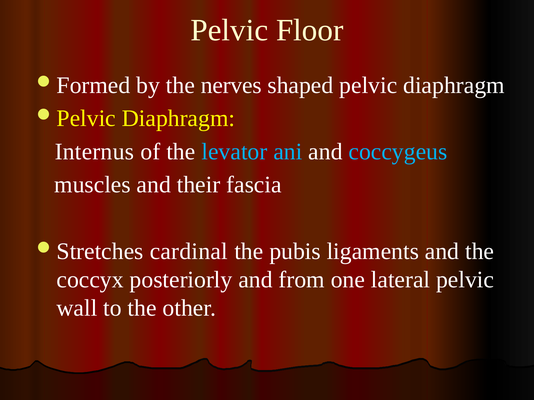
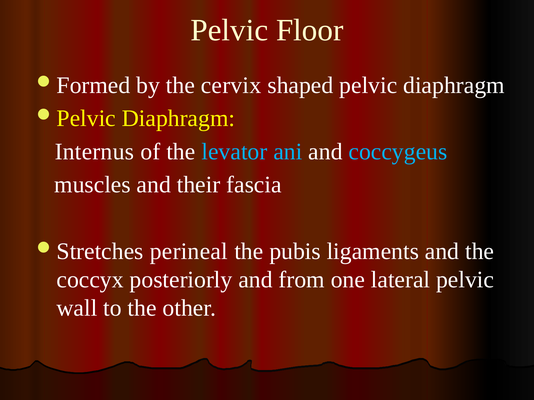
nerves: nerves -> cervix (231, 85)
cardinal: cardinal -> perineal (189, 252)
